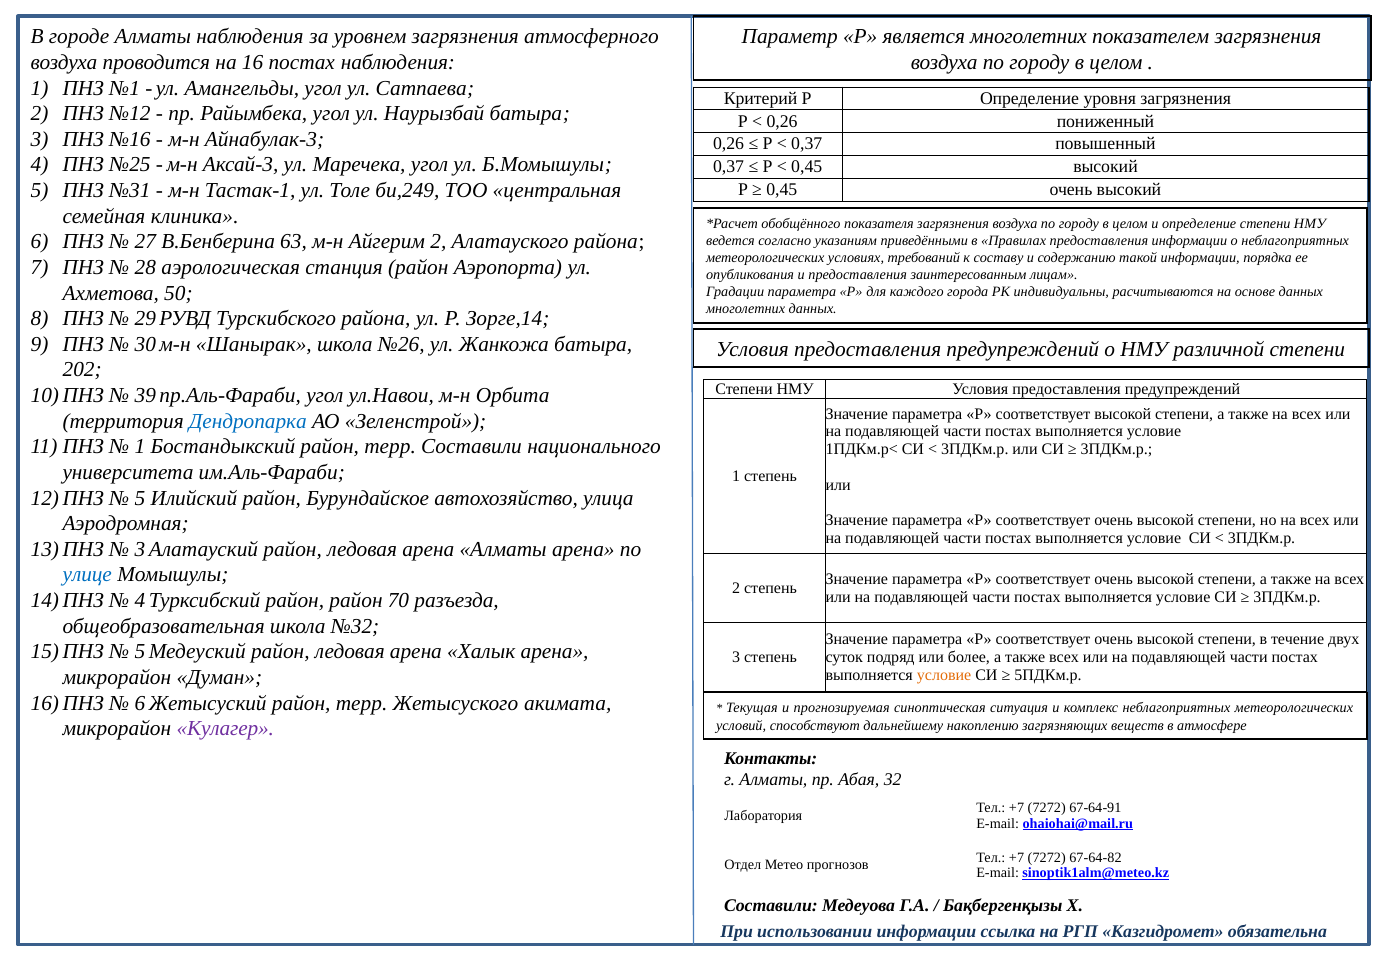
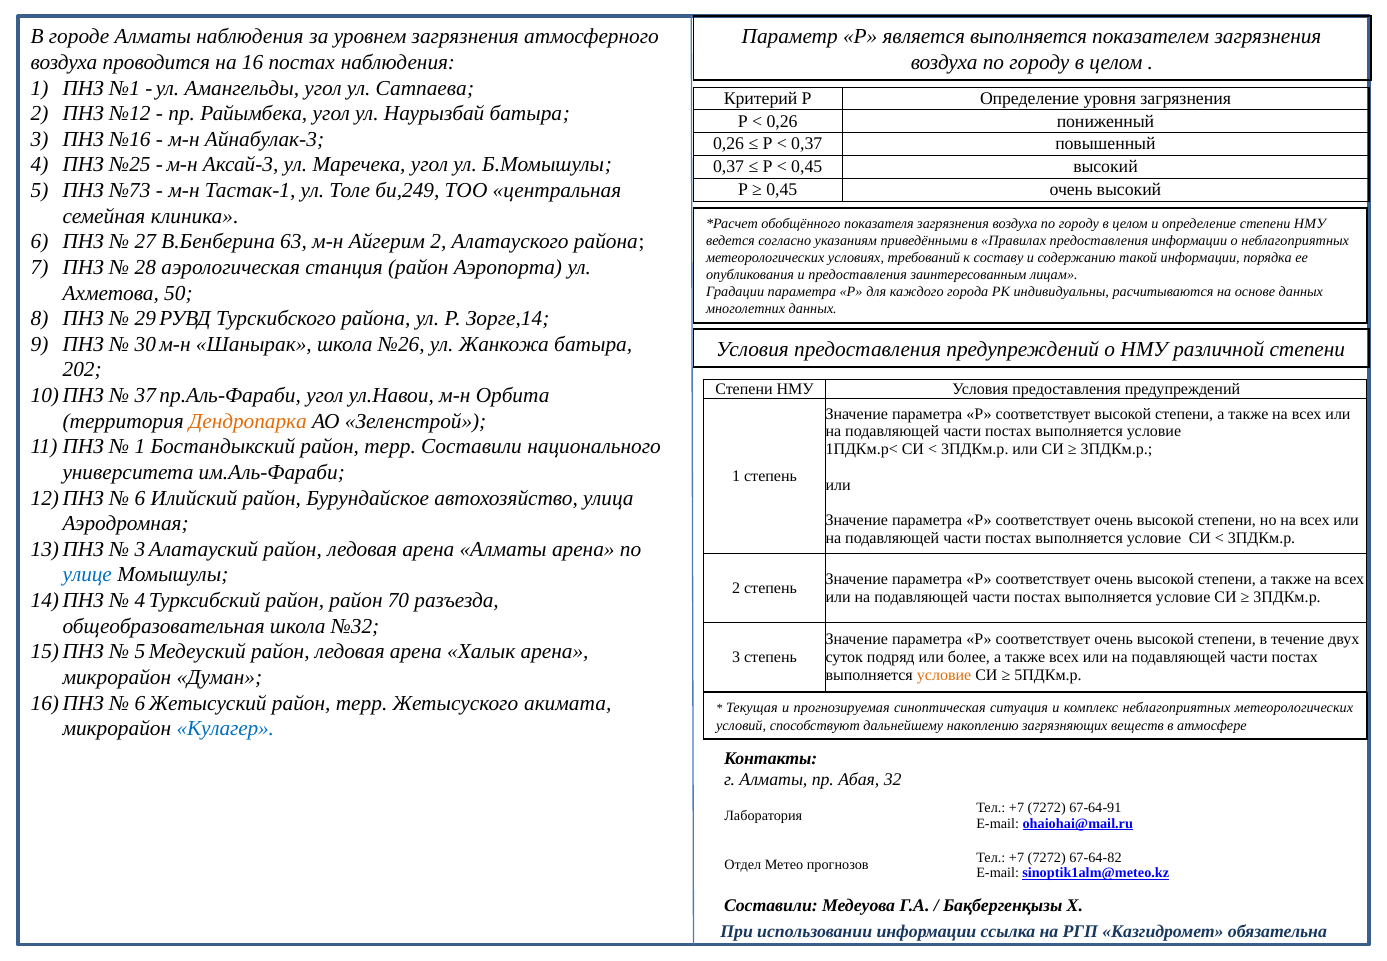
является многолетних: многолетних -> выполняется (1029, 37)
№31: №31 -> №73 (130, 190)
39: 39 -> 37 (145, 395)
Дендропарка colour: blue -> orange (248, 421)
5: 5 -> 6 (140, 498)
Кулагер colour: purple -> blue (225, 728)
